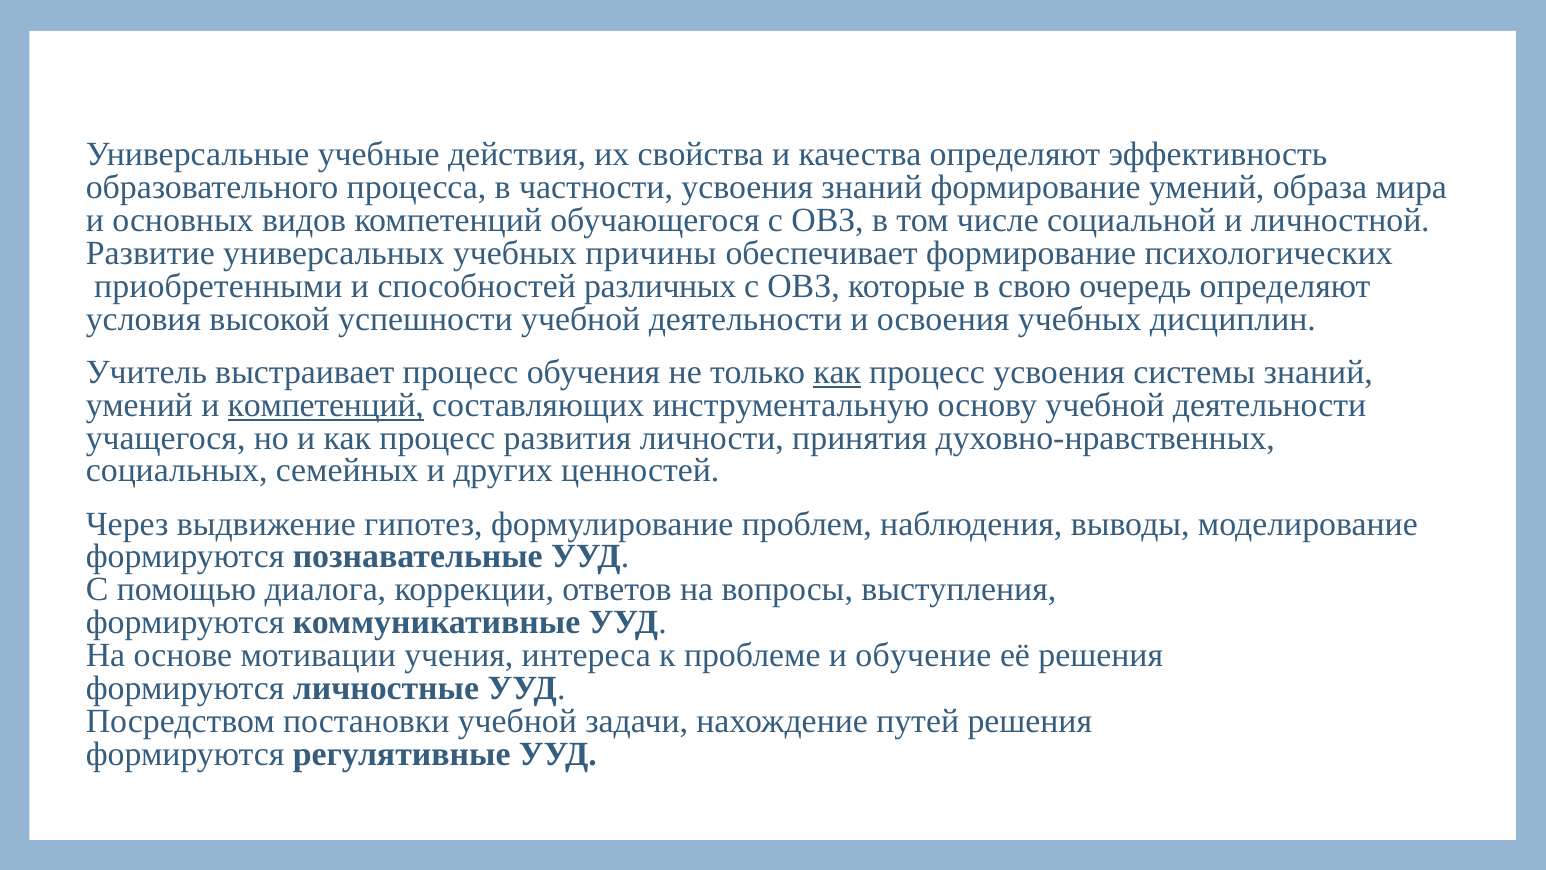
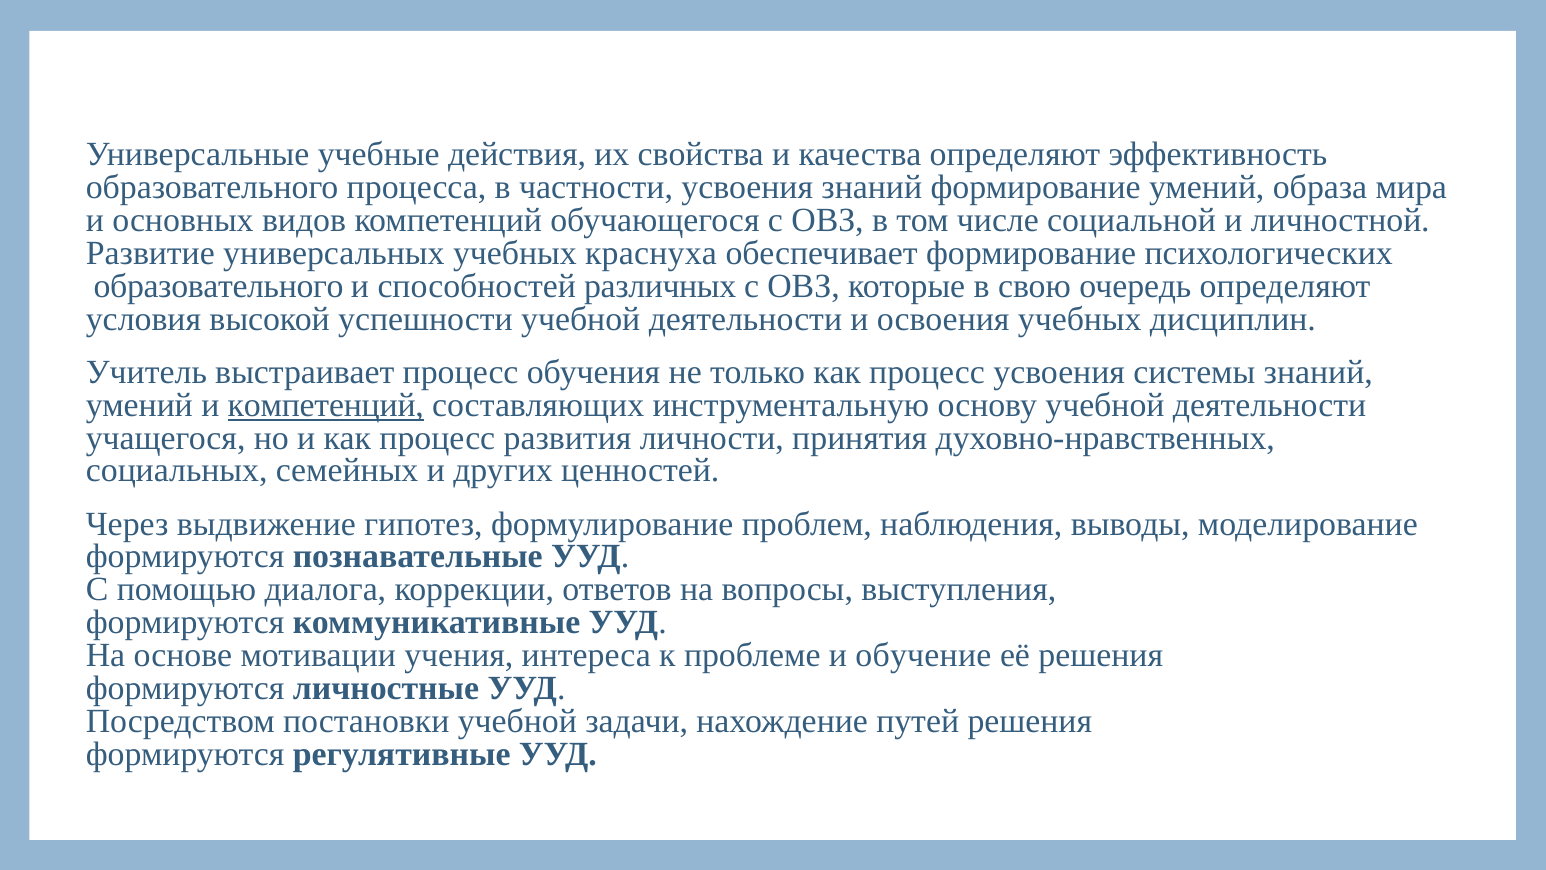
причины: причины -> краснуха (651, 253)
приобретенными: приобретенными -> образовательного (219, 286)
как underline: present -> none (837, 372)
